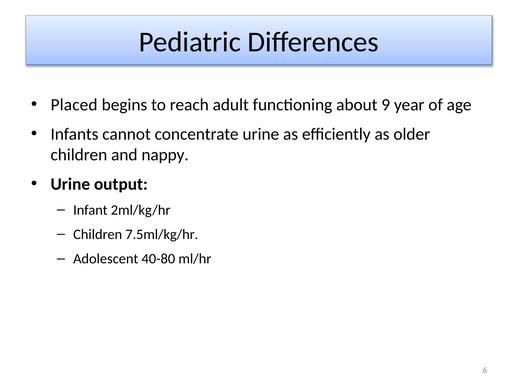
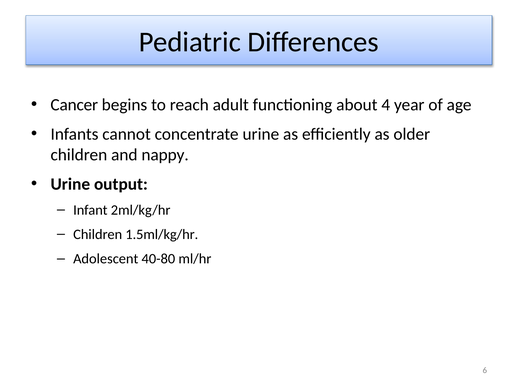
Placed: Placed -> Cancer (74, 105)
9: 9 -> 4 (386, 105)
7.5ml/kg/hr: 7.5ml/kg/hr -> 1.5ml/kg/hr (162, 235)
